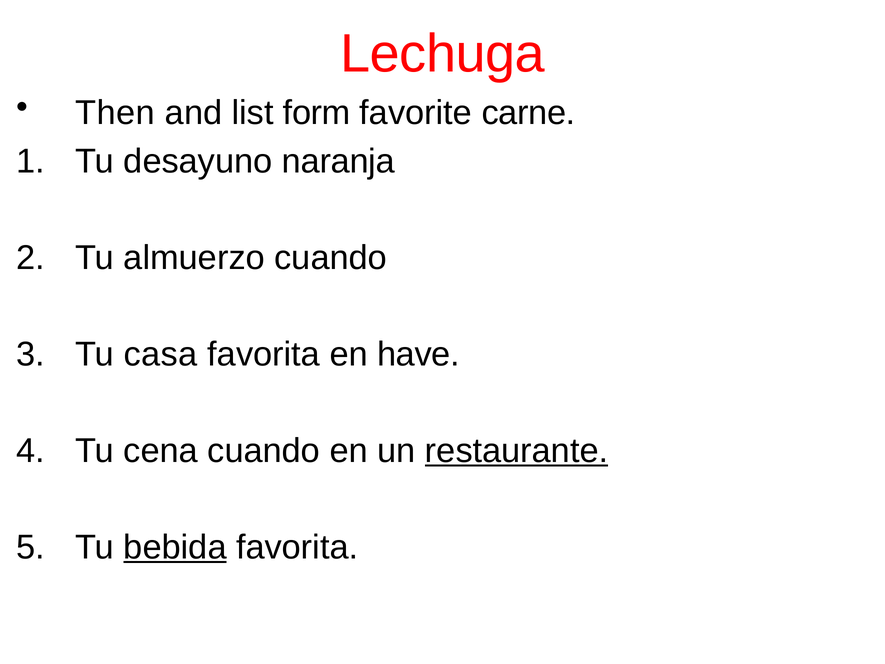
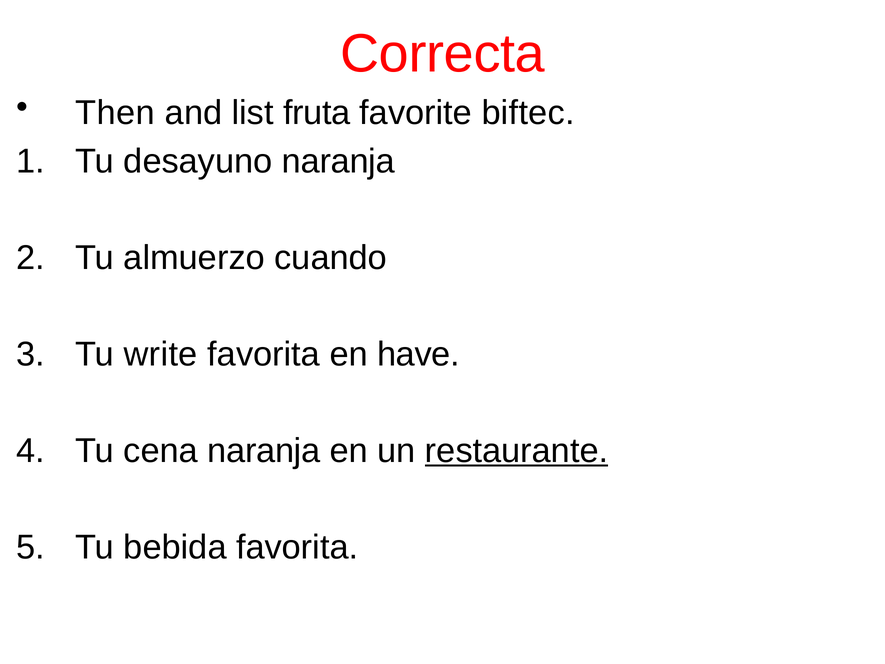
Lechuga: Lechuga -> Correcta (443, 54)
form: form -> fruta (317, 113)
carne: carne -> biftec (528, 113)
casa: casa -> write (161, 354)
cena cuando: cuando -> naranja (264, 451)
bebida underline: present -> none (175, 547)
